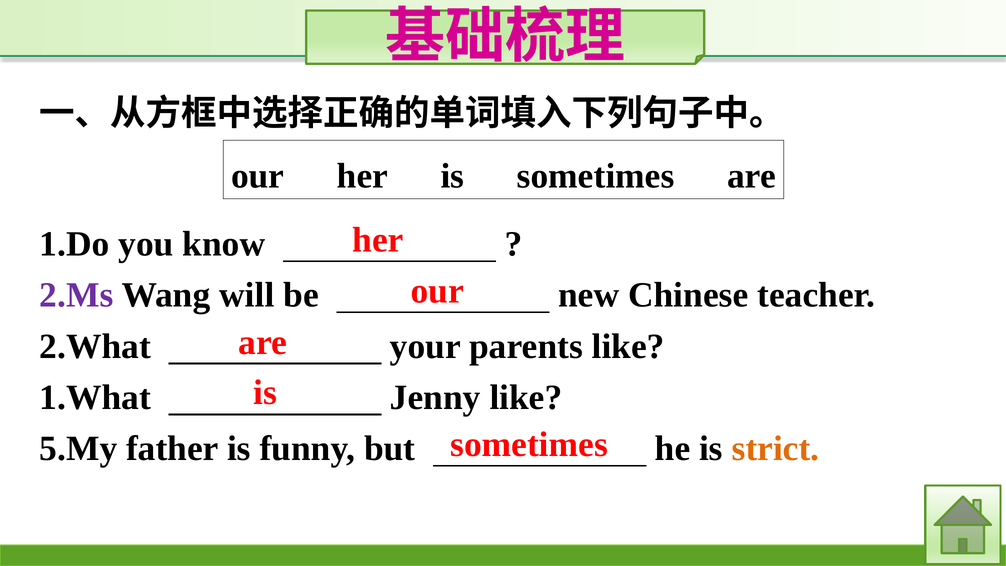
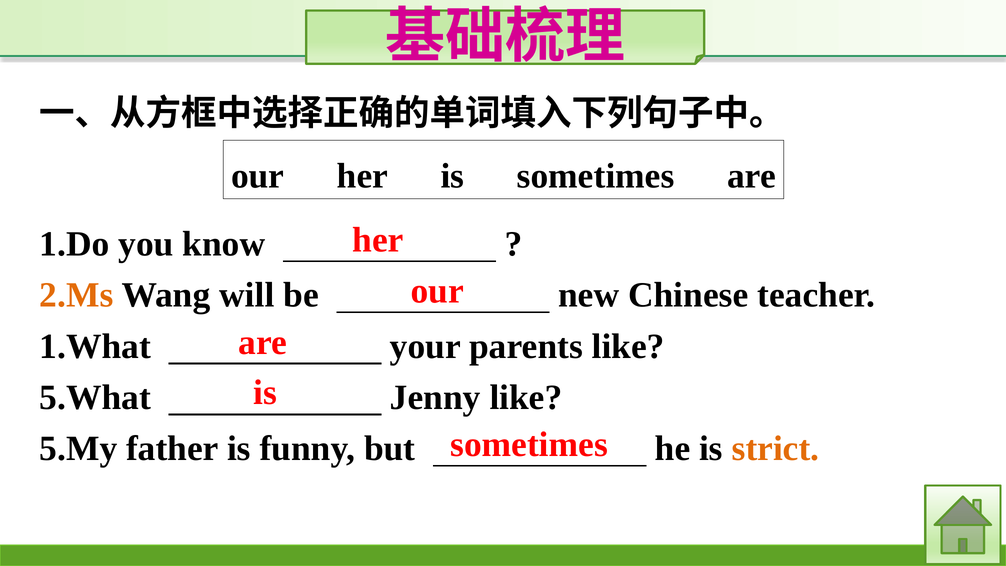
2.Ms colour: purple -> orange (76, 295)
2.What: 2.What -> 1.What (95, 346)
1.What: 1.What -> 5.What (95, 397)
